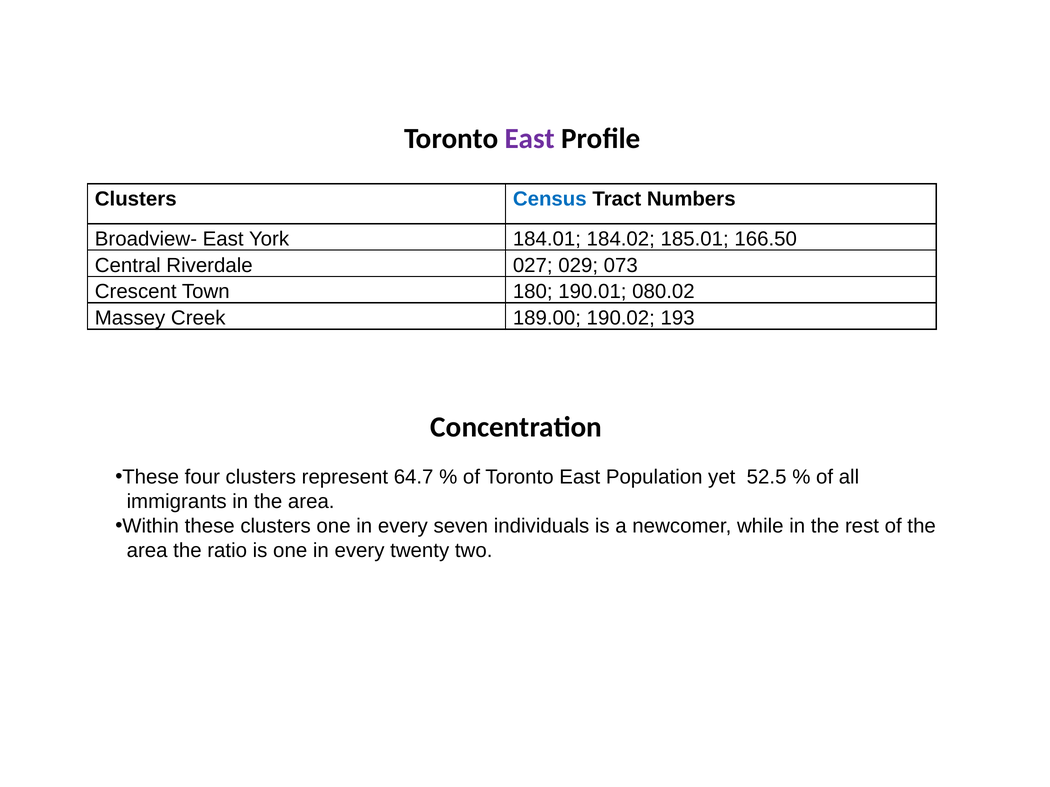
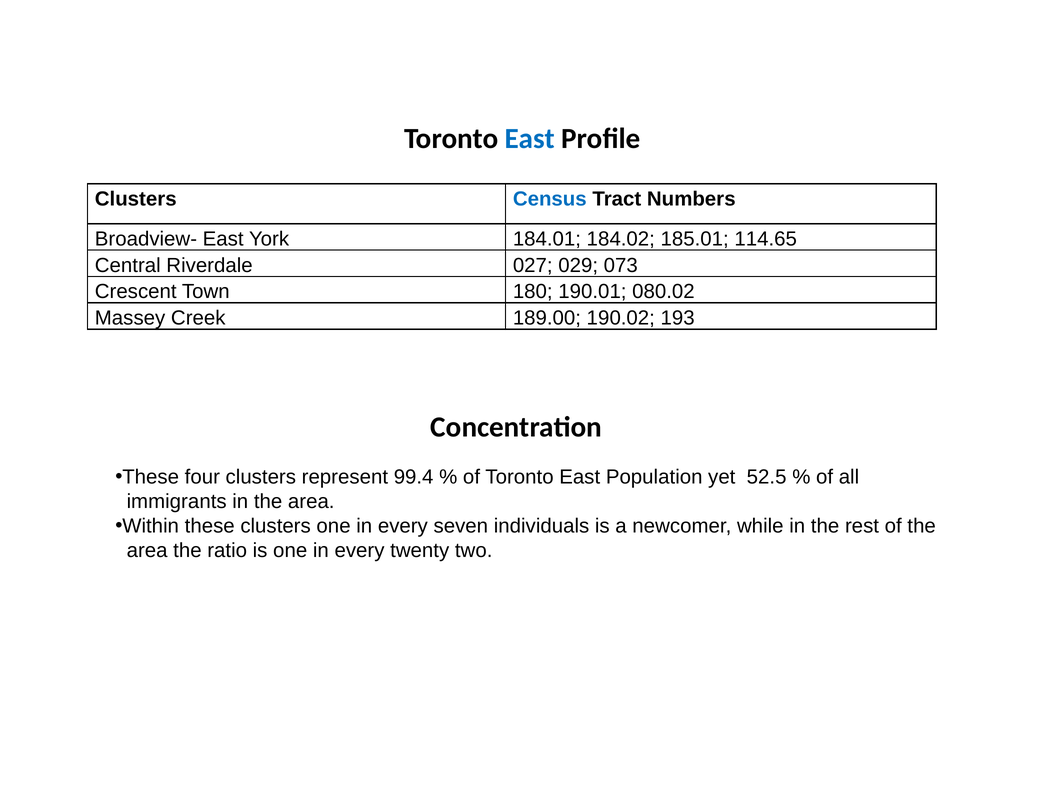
East colour: purple -> blue (530, 138)
166.50: 166.50 -> 114.65 (766, 239)
64.7: 64.7 -> 99.4 (414, 477)
